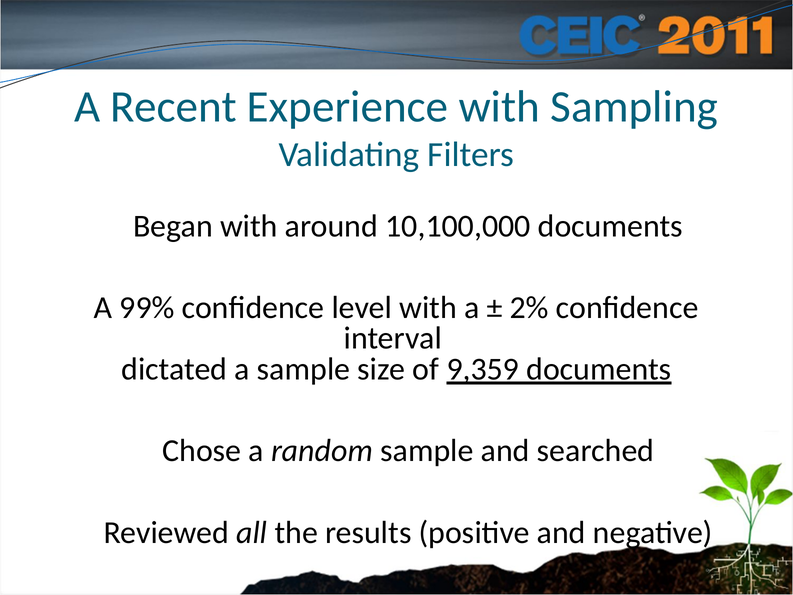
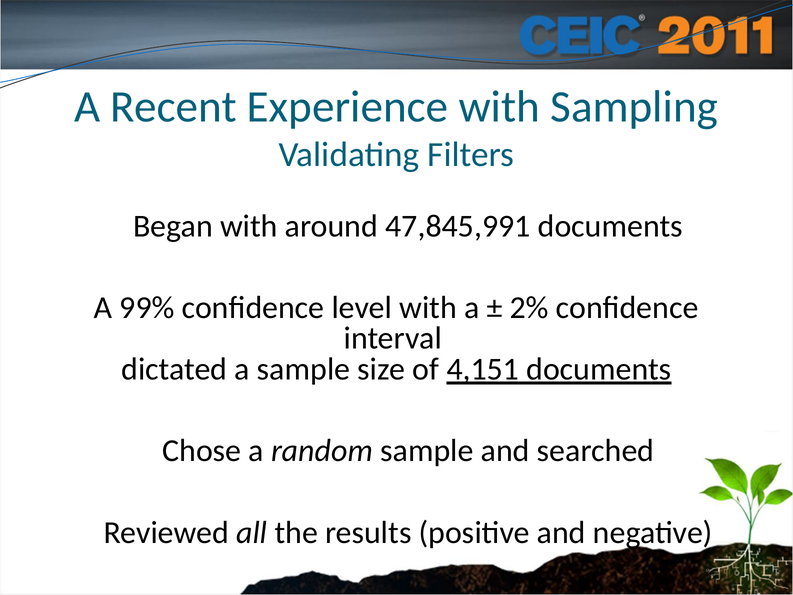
10,100,000: 10,100,000 -> 47,845,991 (458, 226)
9,359: 9,359 -> 4,151 (483, 369)
